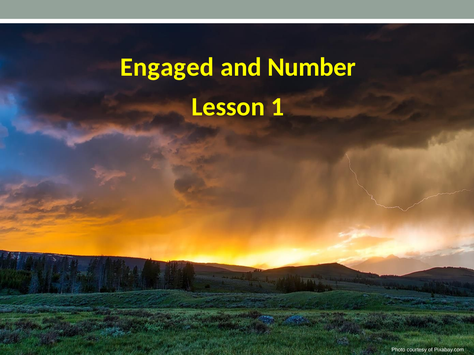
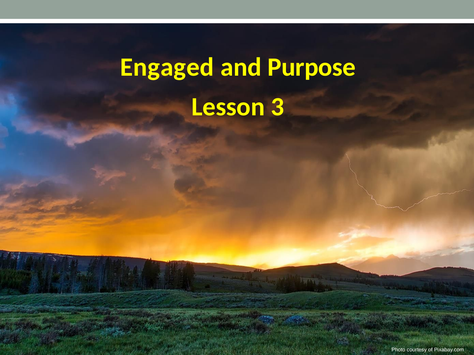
Number: Number -> Purpose (312, 67)
1: 1 -> 3 (277, 107)
